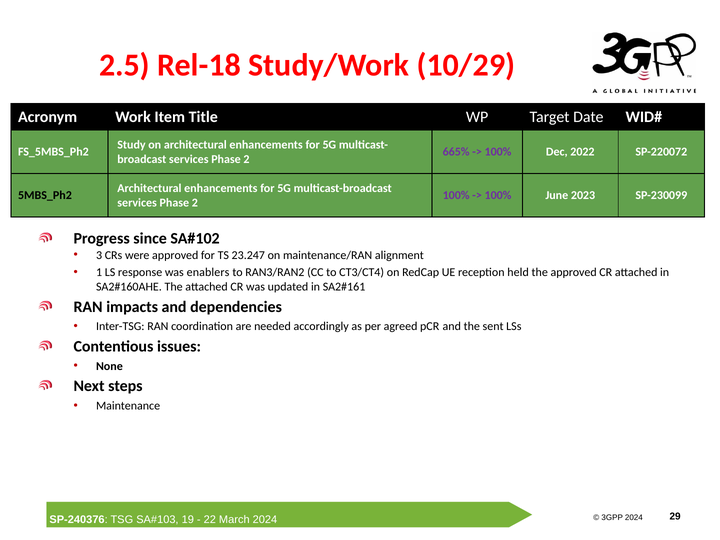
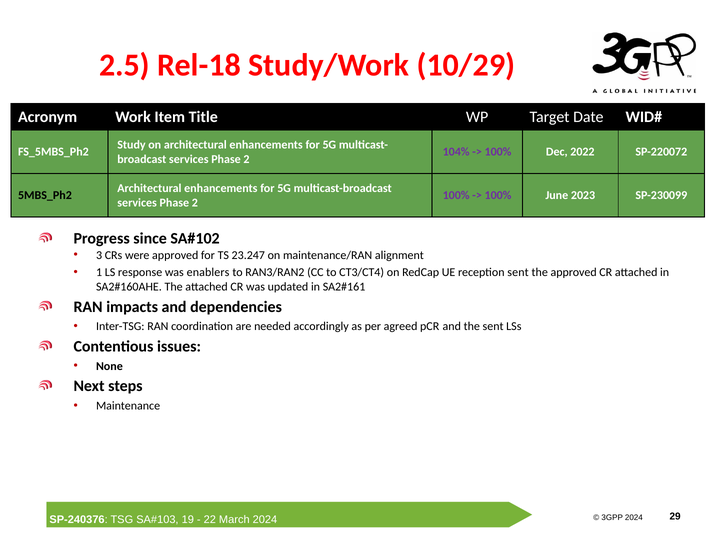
665%: 665% -> 104% (456, 152)
reception held: held -> sent (518, 273)
